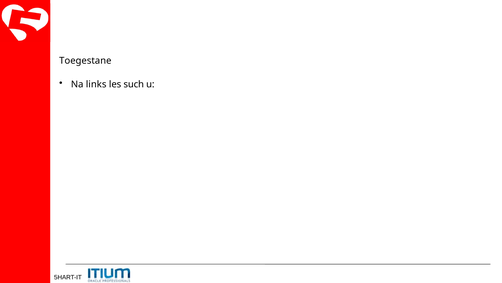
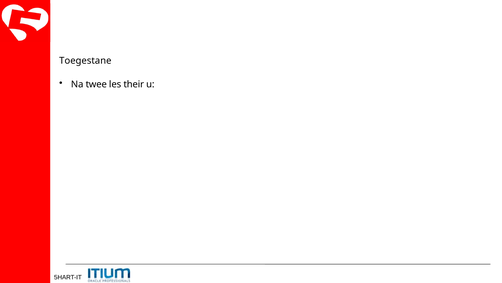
links: links -> twee (96, 84)
such: such -> their (134, 84)
